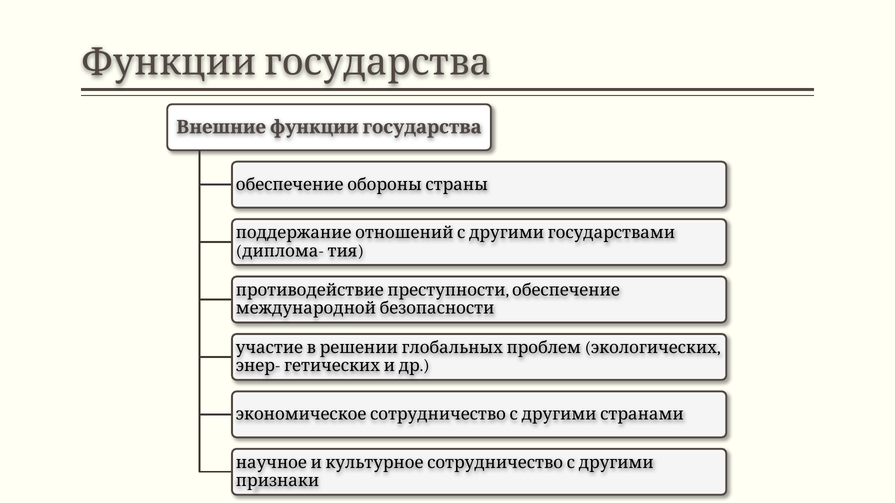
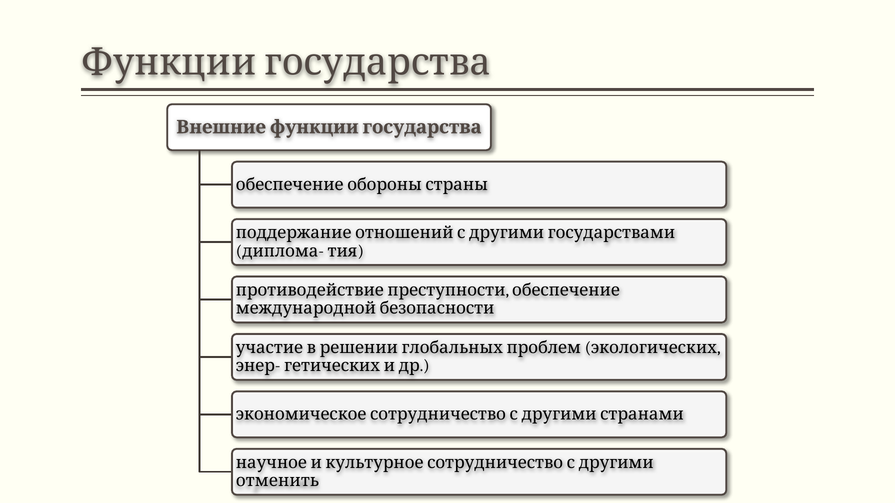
признаки: признаки -> отменить (277, 481)
